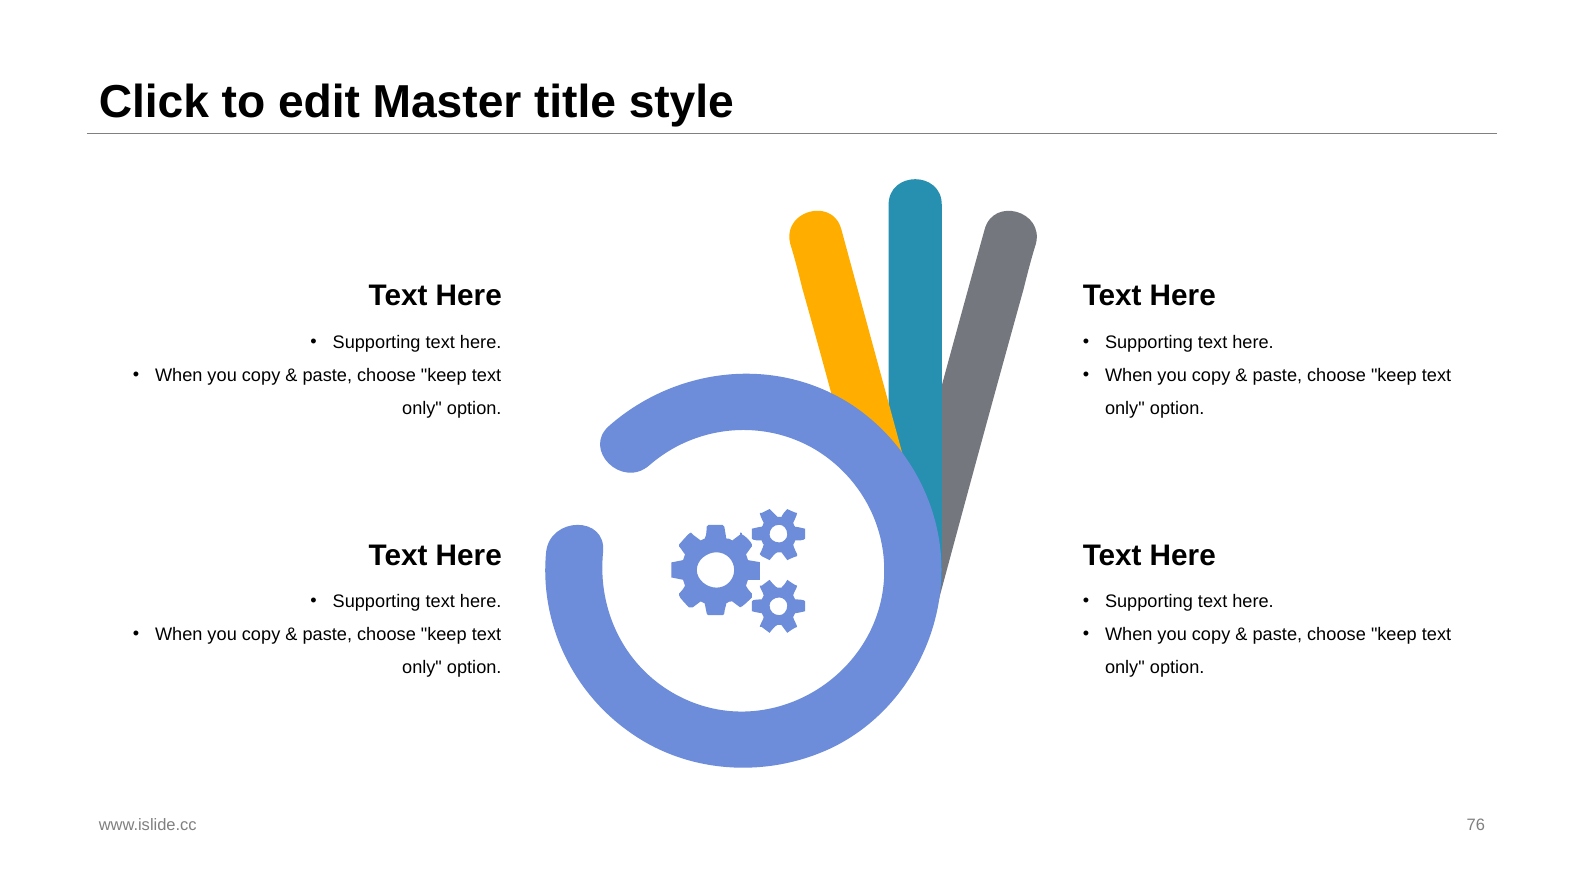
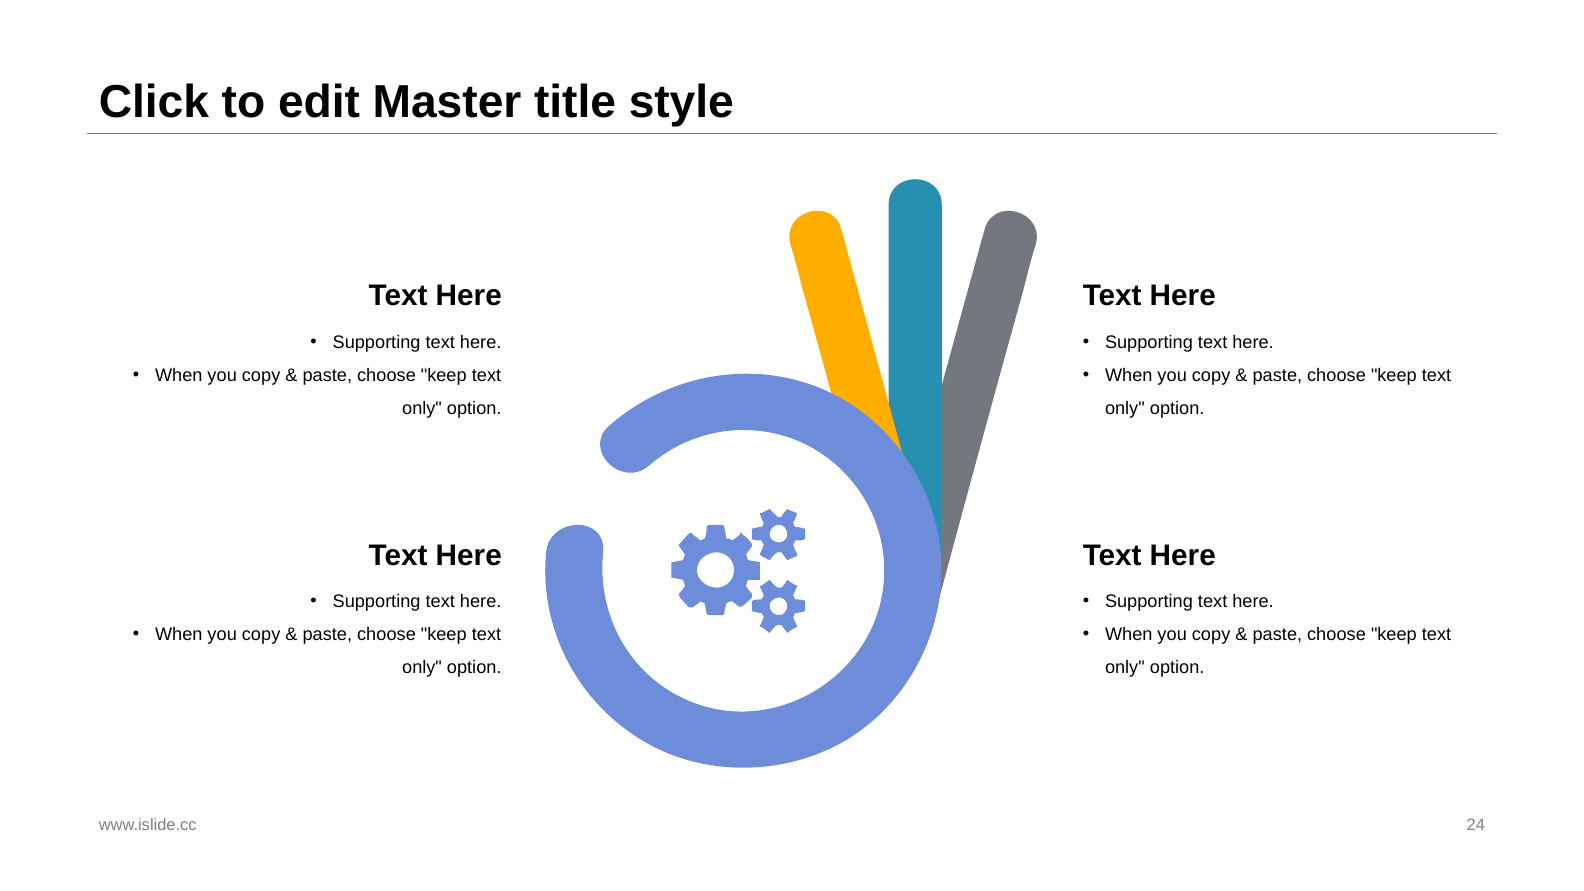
76: 76 -> 24 (1476, 825)
